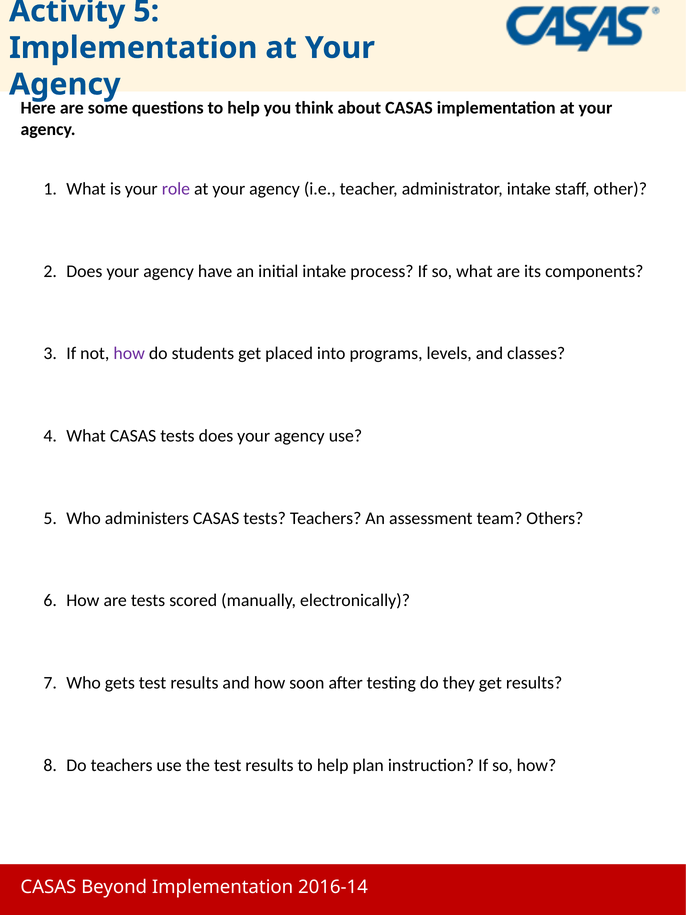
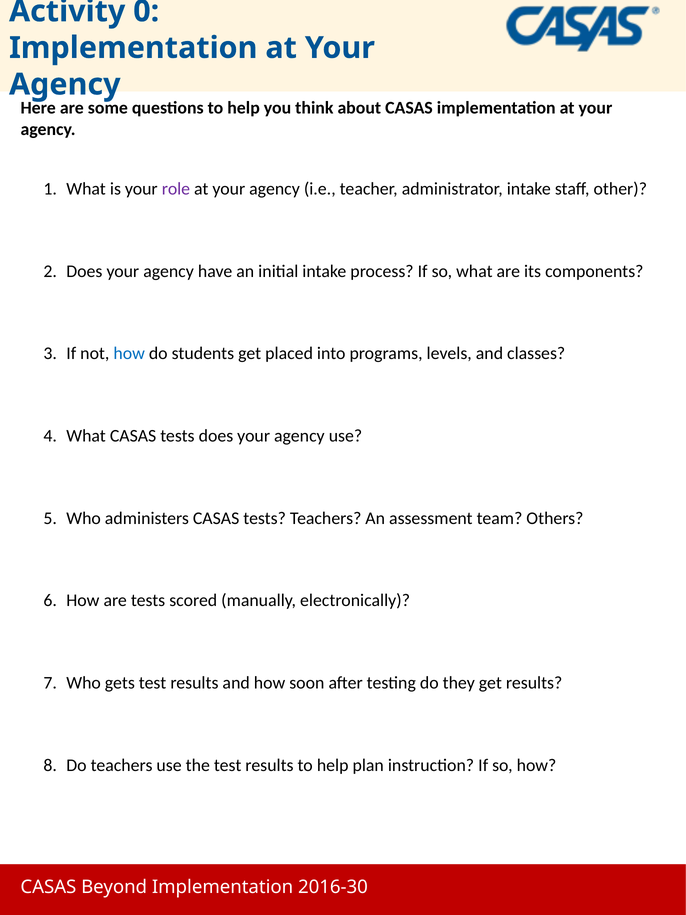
Activity 5: 5 -> 0 (146, 11)
how colour: purple -> blue (129, 353)
2016-14: 2016-14 -> 2016-30 (333, 887)
